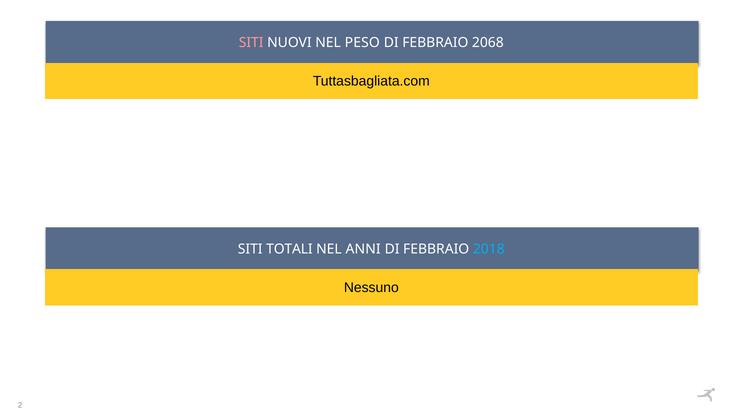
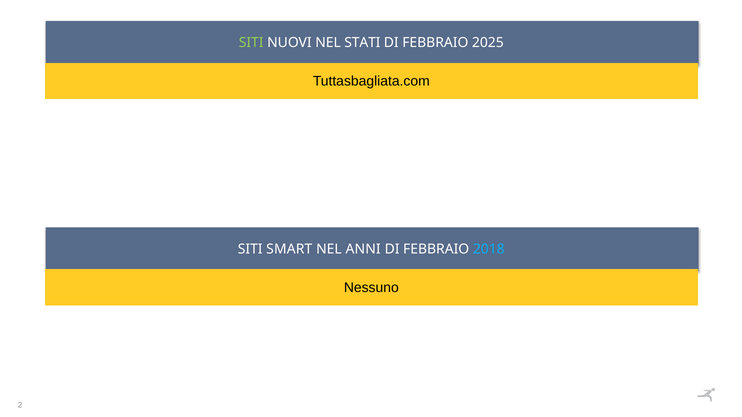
SITI colour: pink -> light green (251, 43)
PESO: PESO -> STATI (362, 43)
2068: 2068 -> 2025 (488, 43)
TOTALI: TOTALI -> SMART (289, 249)
